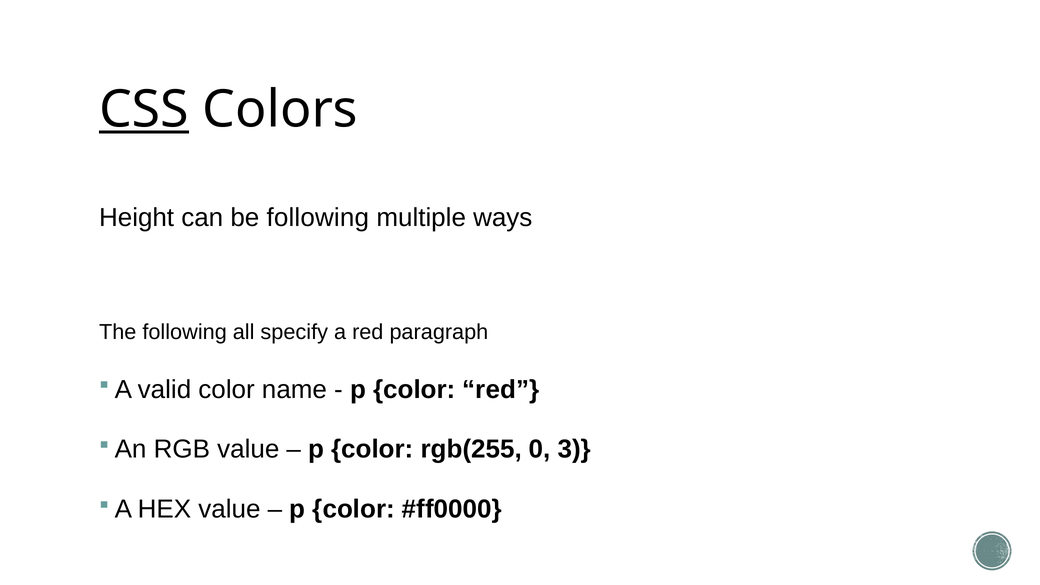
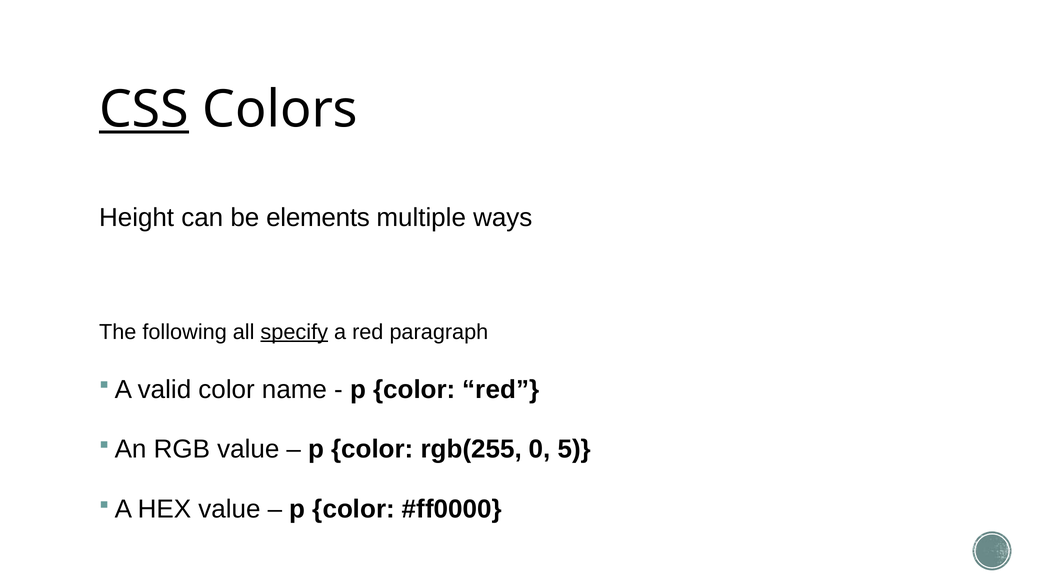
be following: following -> elements (318, 218)
specify underline: none -> present (294, 332)
3: 3 -> 5 (574, 449)
